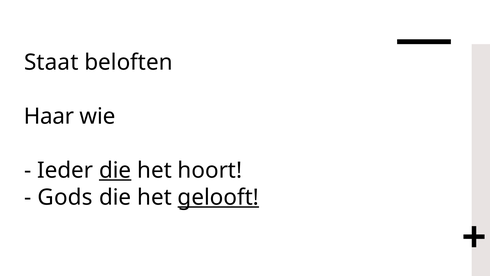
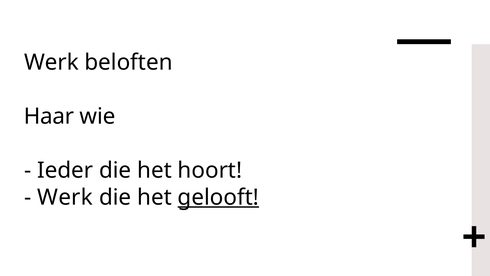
Staat: Staat -> Werk (51, 62)
die underline: present -> none (115, 170)
Gods: Gods -> Werk (65, 197)
